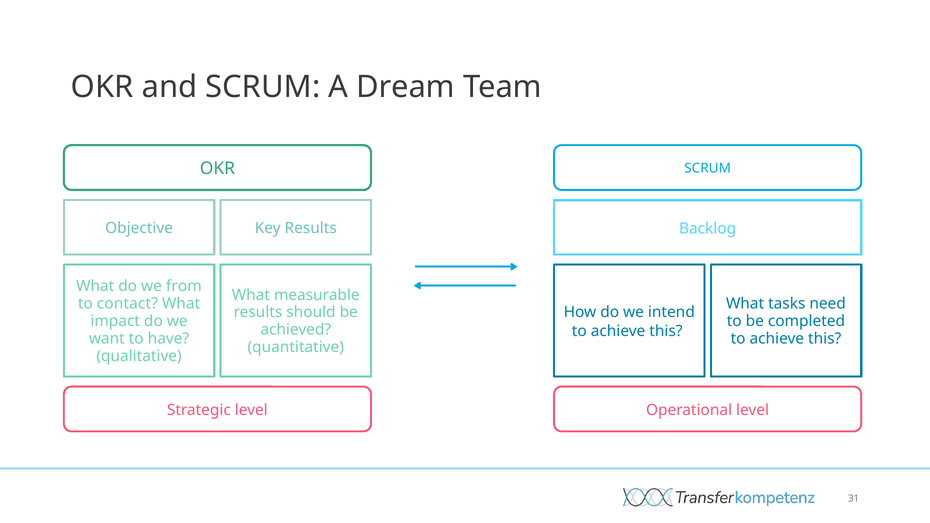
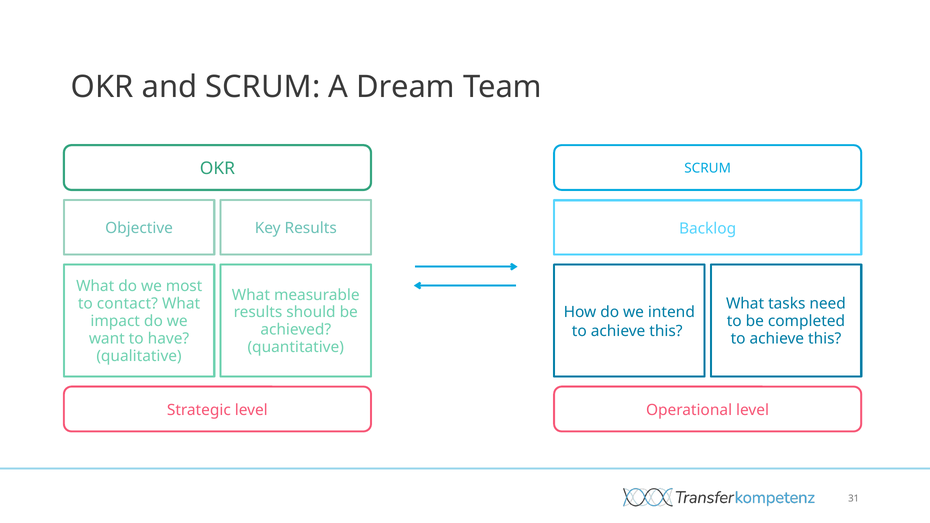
from: from -> most (184, 286)
